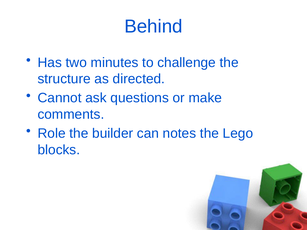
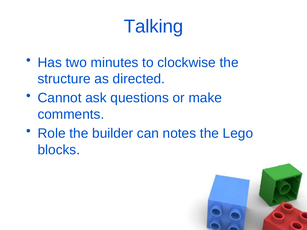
Behind: Behind -> Talking (154, 26)
challenge: challenge -> clockwise (187, 63)
